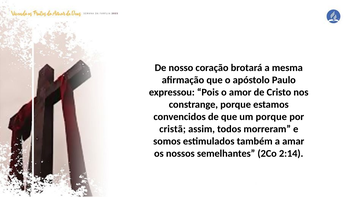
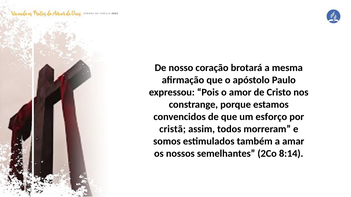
um porque: porque -> esforço (271, 117)
2:14: 2:14 -> 8:14 (291, 154)
